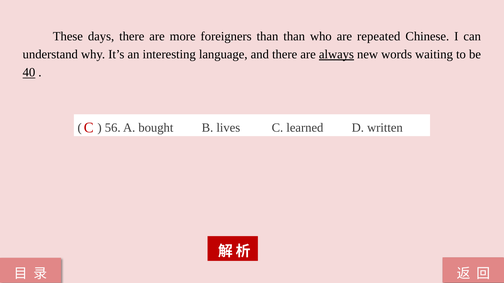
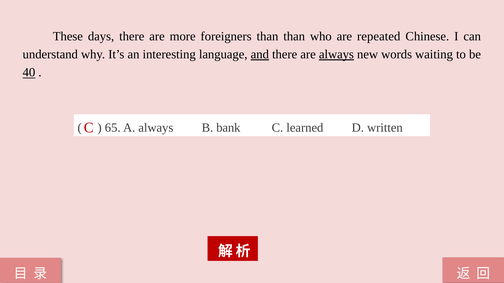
and underline: none -> present (260, 54)
56: 56 -> 65 (113, 128)
A bought: bought -> always (156, 128)
lives: lives -> bank (228, 128)
